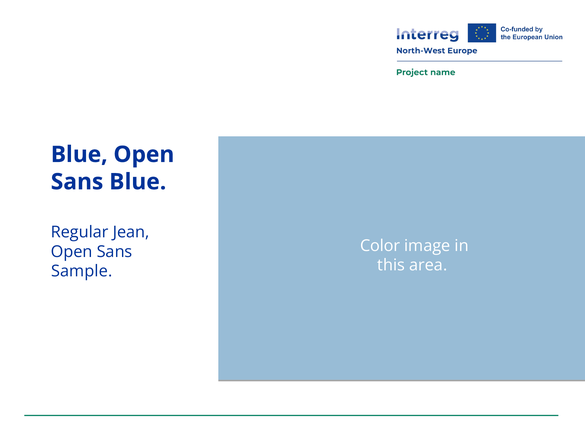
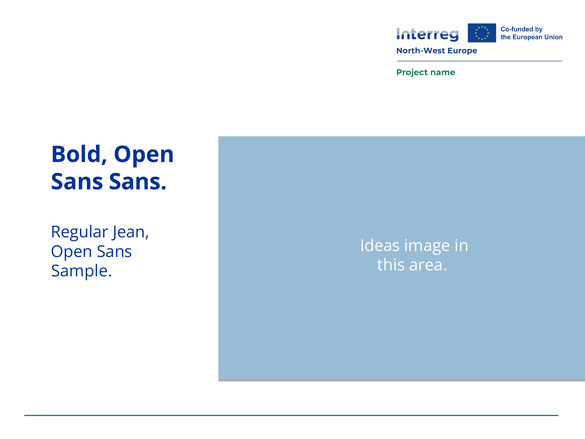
Blue: Blue -> Bold (79, 154)
Sans Blue: Blue -> Sans (138, 182)
Color: Color -> Ideas (380, 246)
